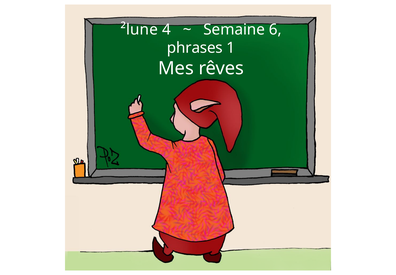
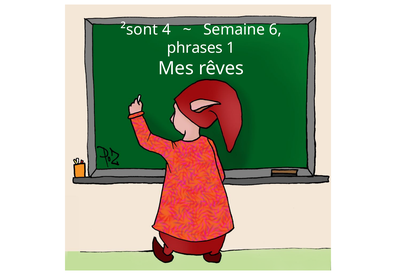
²lune: ²lune -> ²sont (139, 30)
